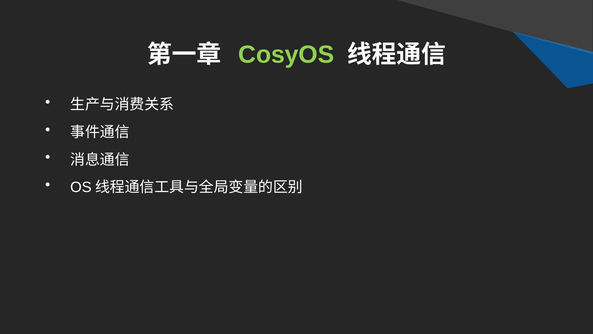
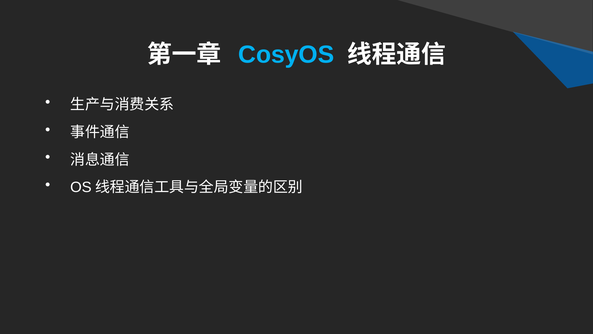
CosyOS colour: light green -> light blue (286, 55)
